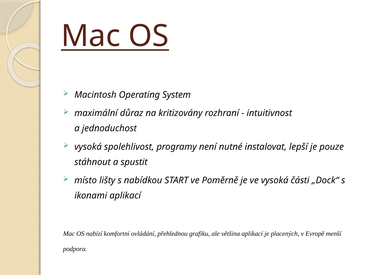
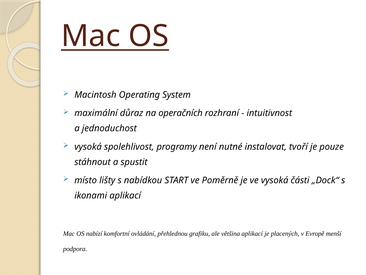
kritizovány: kritizovány -> operačních (181, 113)
lepší: lepší -> tvoří (298, 147)
